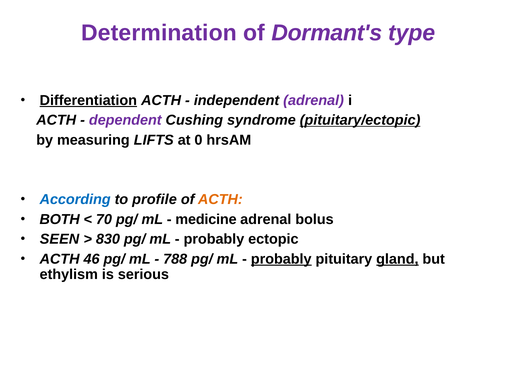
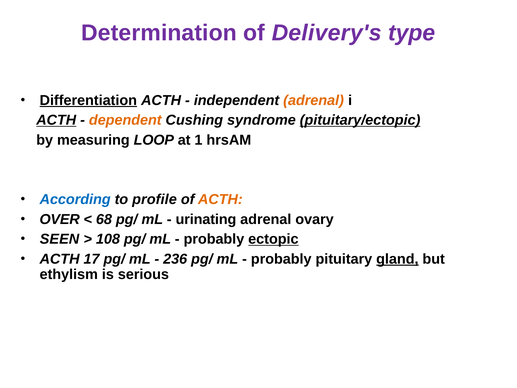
Dormant's: Dormant's -> Delivery's (327, 33)
adrenal colour: purple -> orange (314, 100)
ACTH underline: none -> present (56, 120)
dependent colour: purple -> orange (125, 120)
LIFTS: LIFTS -> LOOP (154, 140)
0: 0 -> 1 (198, 140)
BOTH: BOTH -> OVER (60, 219)
70: 70 -> 68 (104, 219)
medicine: medicine -> urinating (206, 219)
bolus: bolus -> ovary (315, 219)
830: 830 -> 108 (108, 239)
ectopic underline: none -> present (273, 239)
46: 46 -> 17 (92, 259)
788: 788 -> 236 (175, 259)
probably underline: present -> none (281, 259)
